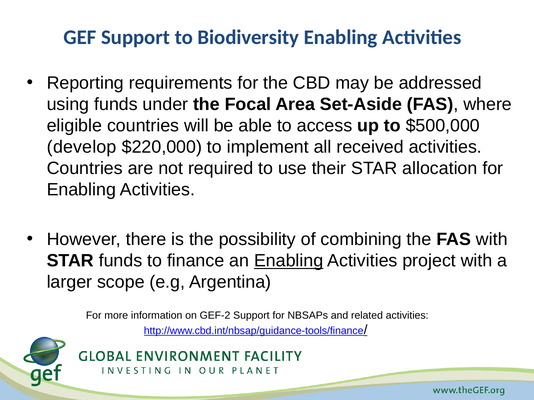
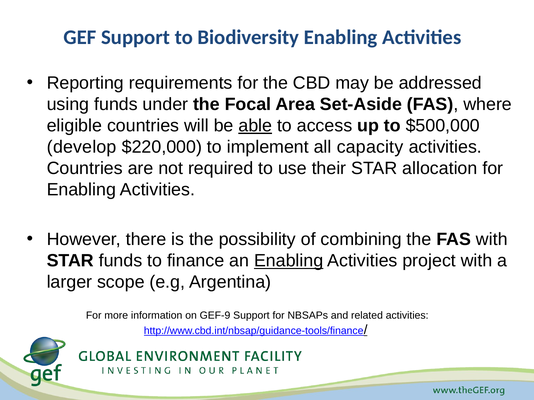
able underline: none -> present (255, 126)
received: received -> capacity (370, 147)
GEF-2: GEF-2 -> GEF-9 (215, 316)
